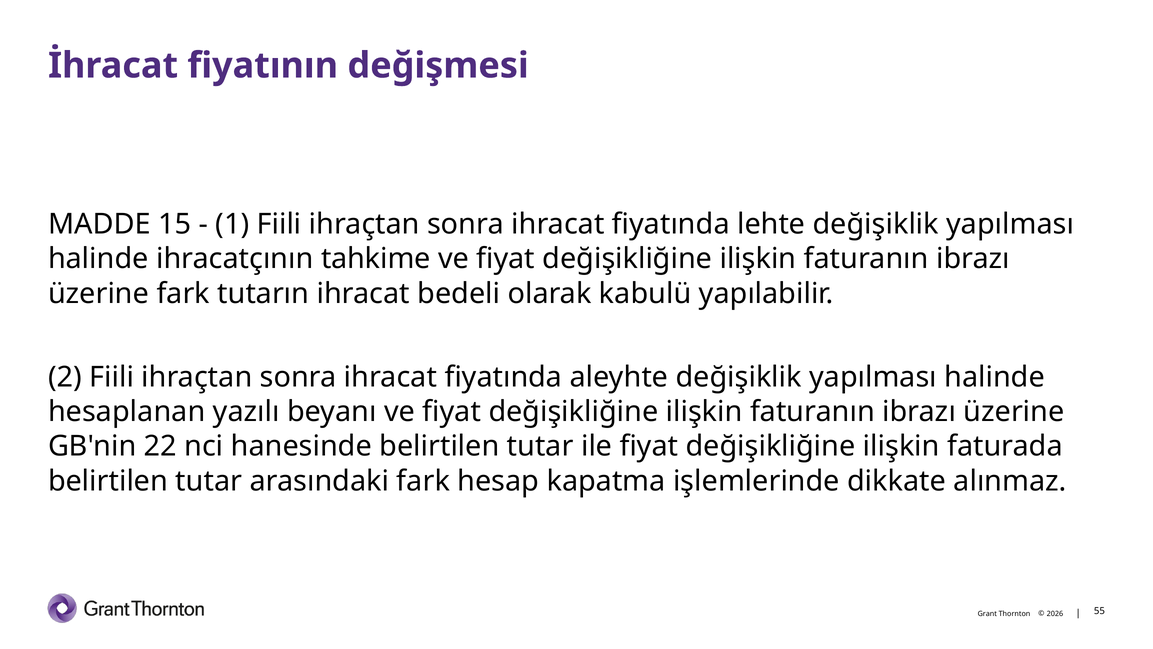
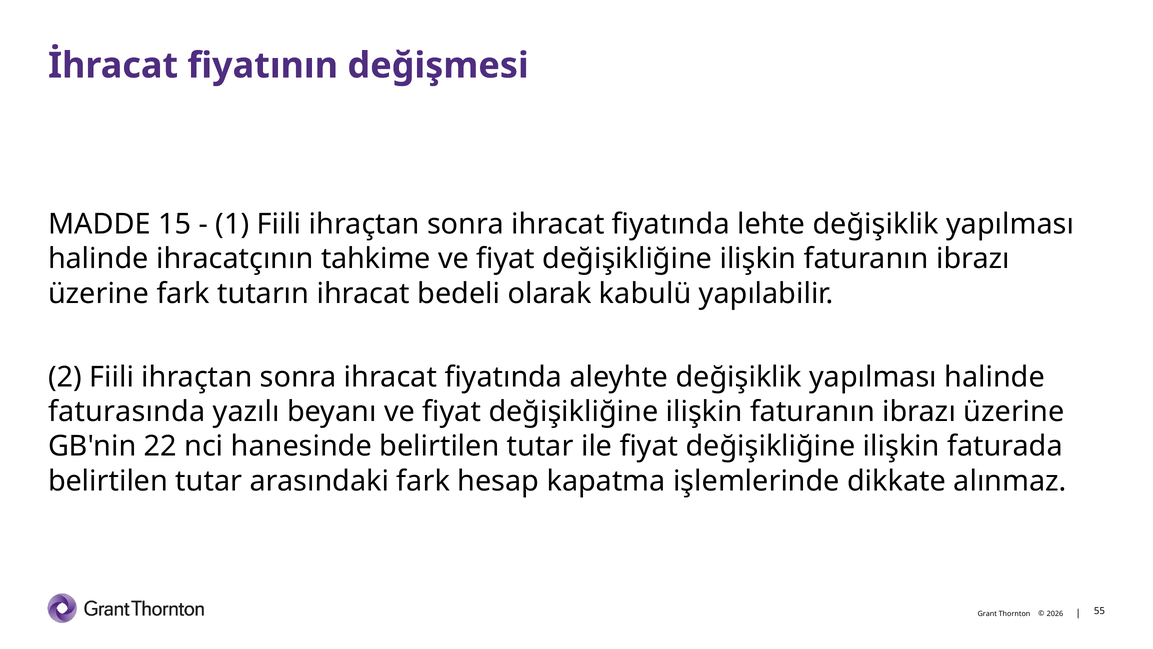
hesaplanan: hesaplanan -> faturasında (127, 412)
